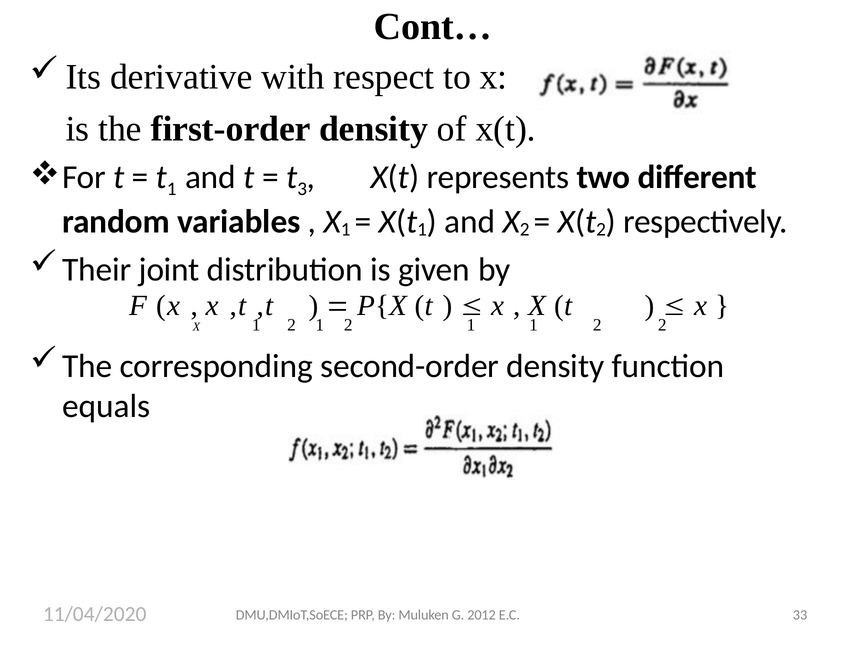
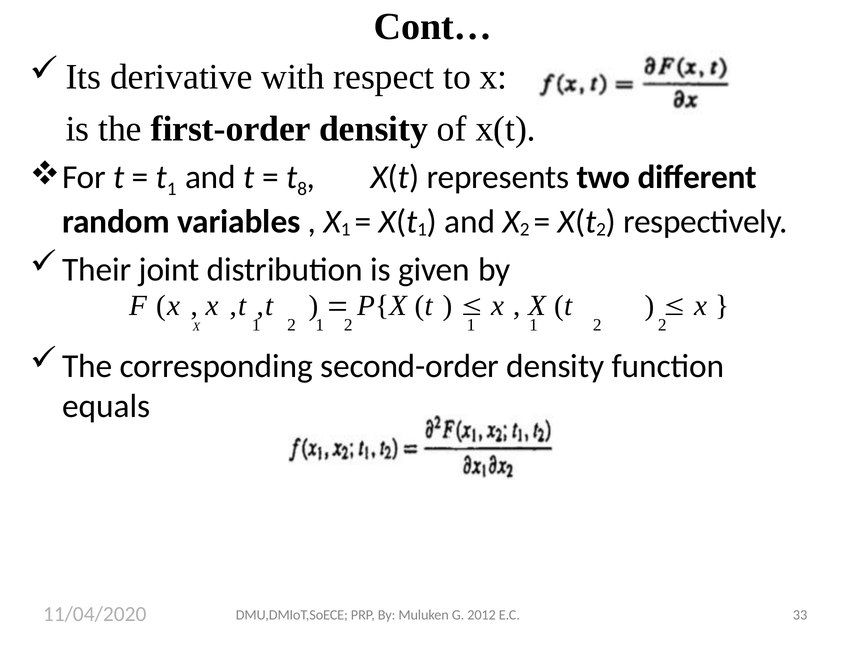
3: 3 -> 8 (302, 189)
